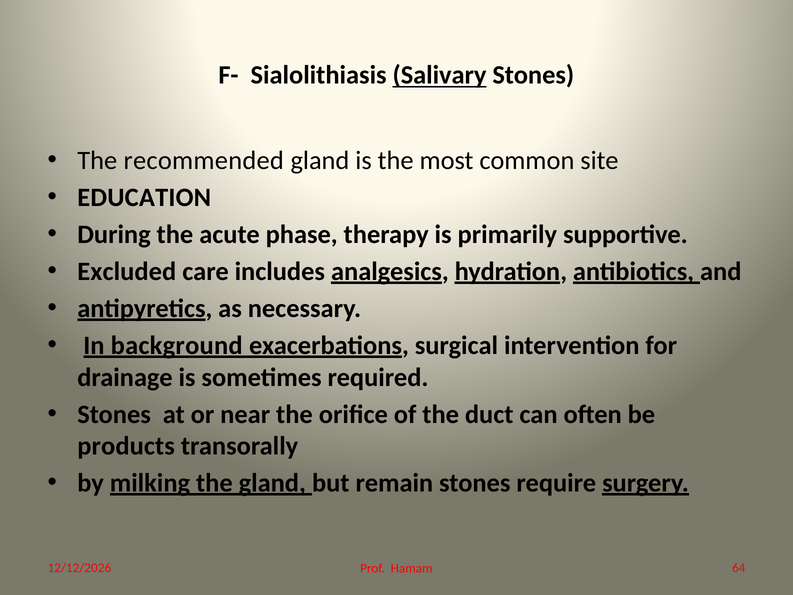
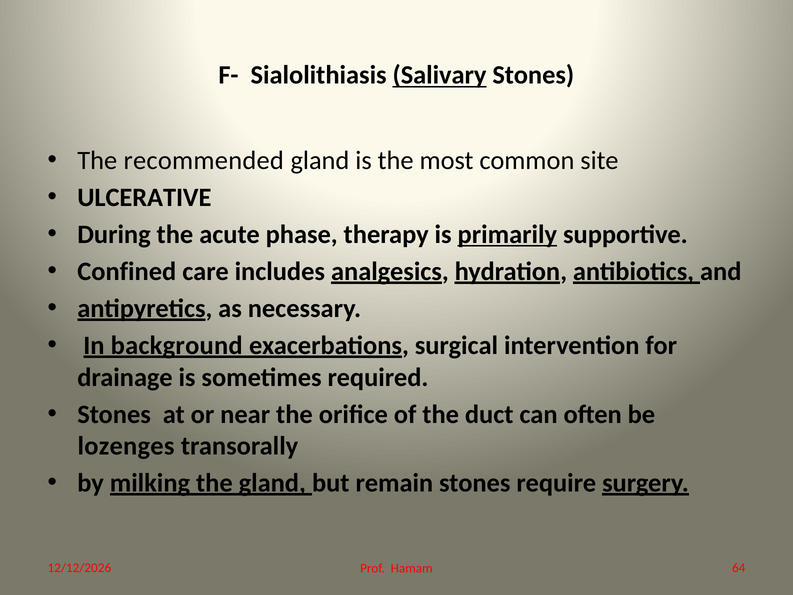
EDUCATION: EDUCATION -> ULCERATIVE (144, 197)
primarily underline: none -> present (507, 234)
Excluded: Excluded -> Confined (127, 271)
products: products -> lozenges (126, 446)
